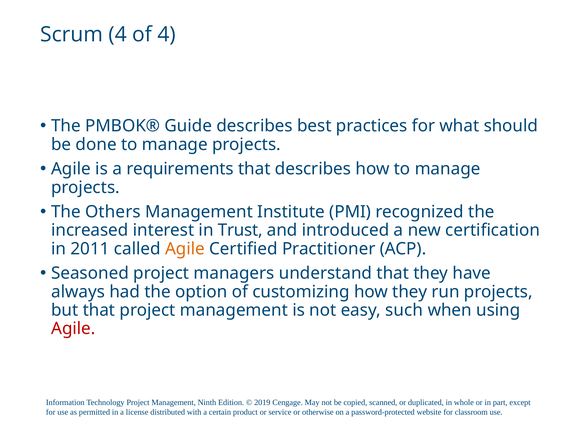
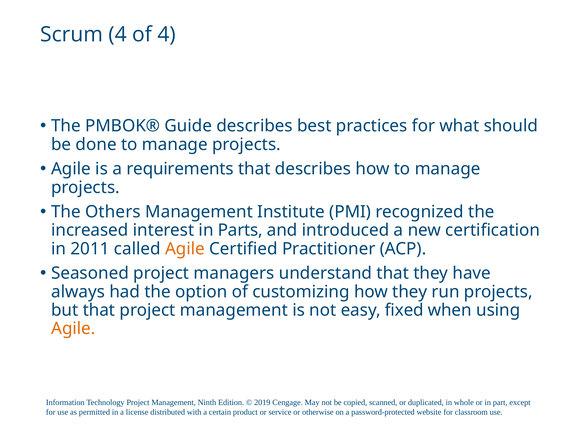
Trust: Trust -> Parts (240, 230)
such: such -> fixed (404, 310)
Agile colour: red -> orange (73, 328)
